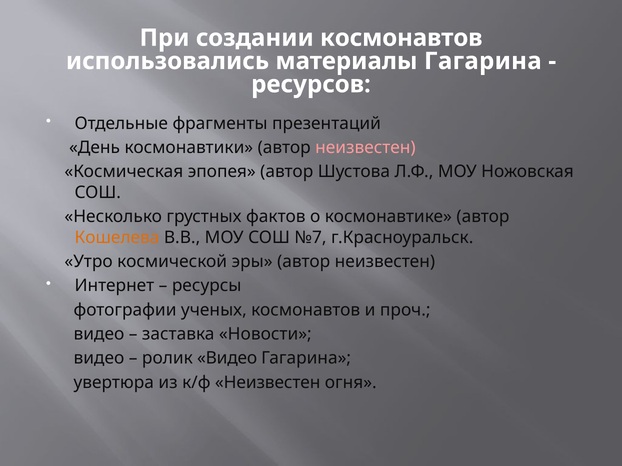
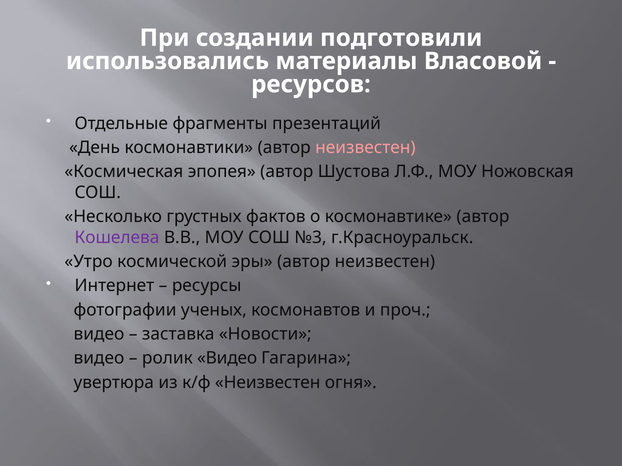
создании космонавтов: космонавтов -> подготовили (401, 38)
материалы Гагарина: Гагарина -> Власовой (483, 61)
Кошелева colour: orange -> purple (117, 238)
№7: №7 -> №3 (310, 238)
